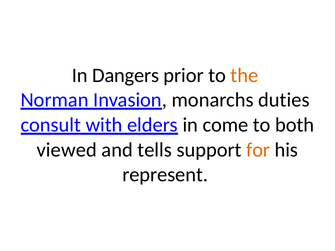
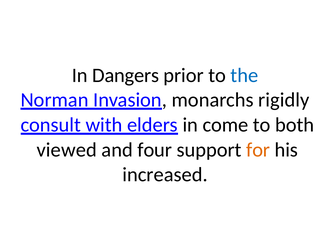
the colour: orange -> blue (244, 76)
duties: duties -> rigidly (284, 100)
tells: tells -> four (155, 150)
represent: represent -> increased (165, 175)
